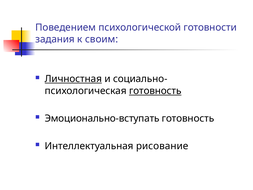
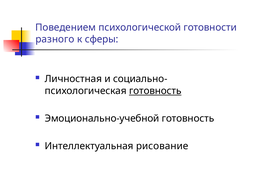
задания: задания -> разного (55, 39)
своим: своим -> сферы (102, 39)
Личностная underline: present -> none (73, 79)
Эмоционально-вступать: Эмоционально-вступать -> Эмоционально-учебной (102, 118)
